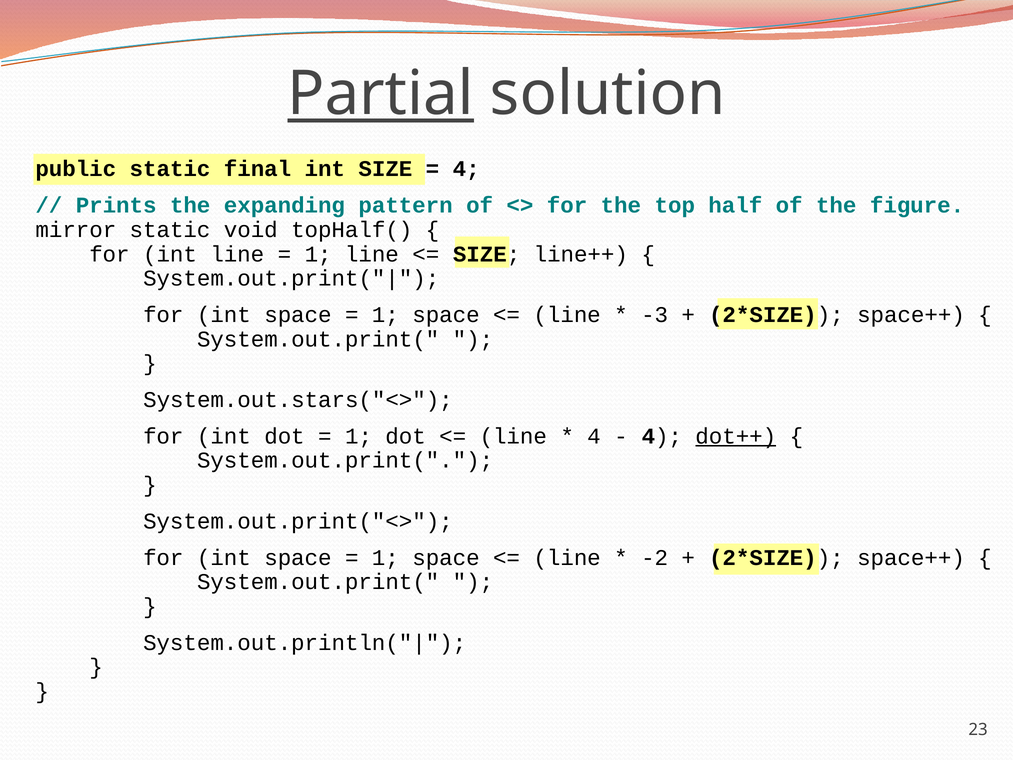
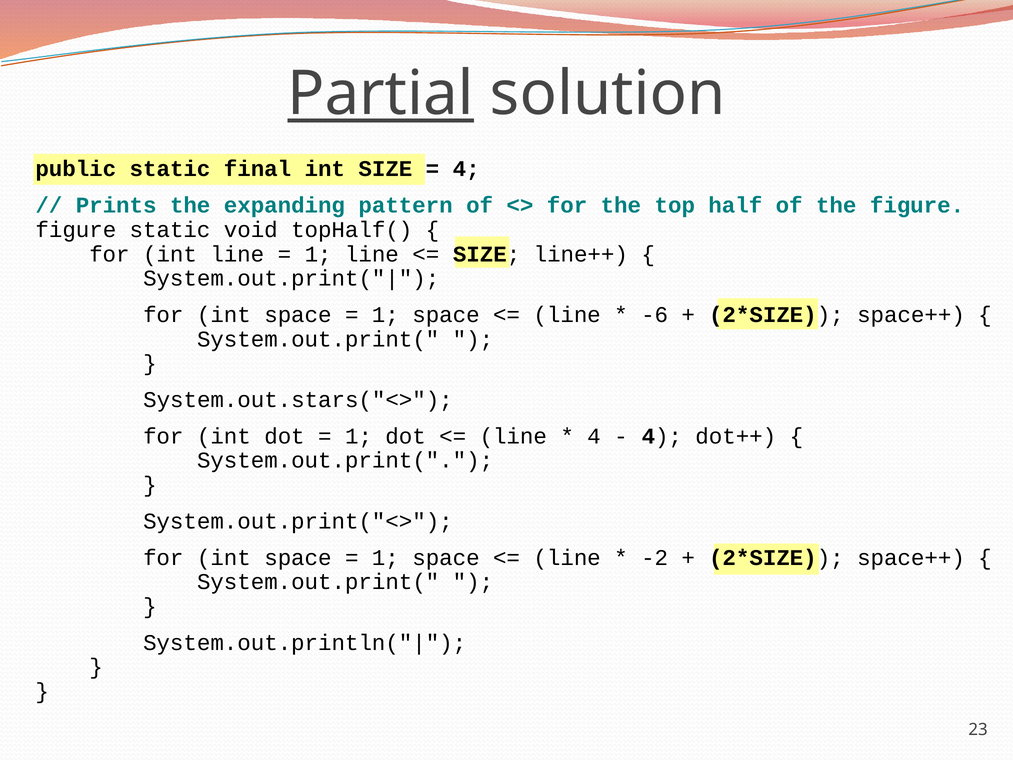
mirror: mirror -> figure (76, 230)
-3: -3 -> -6 (655, 315)
dot++ underline: present -> none (736, 436)
